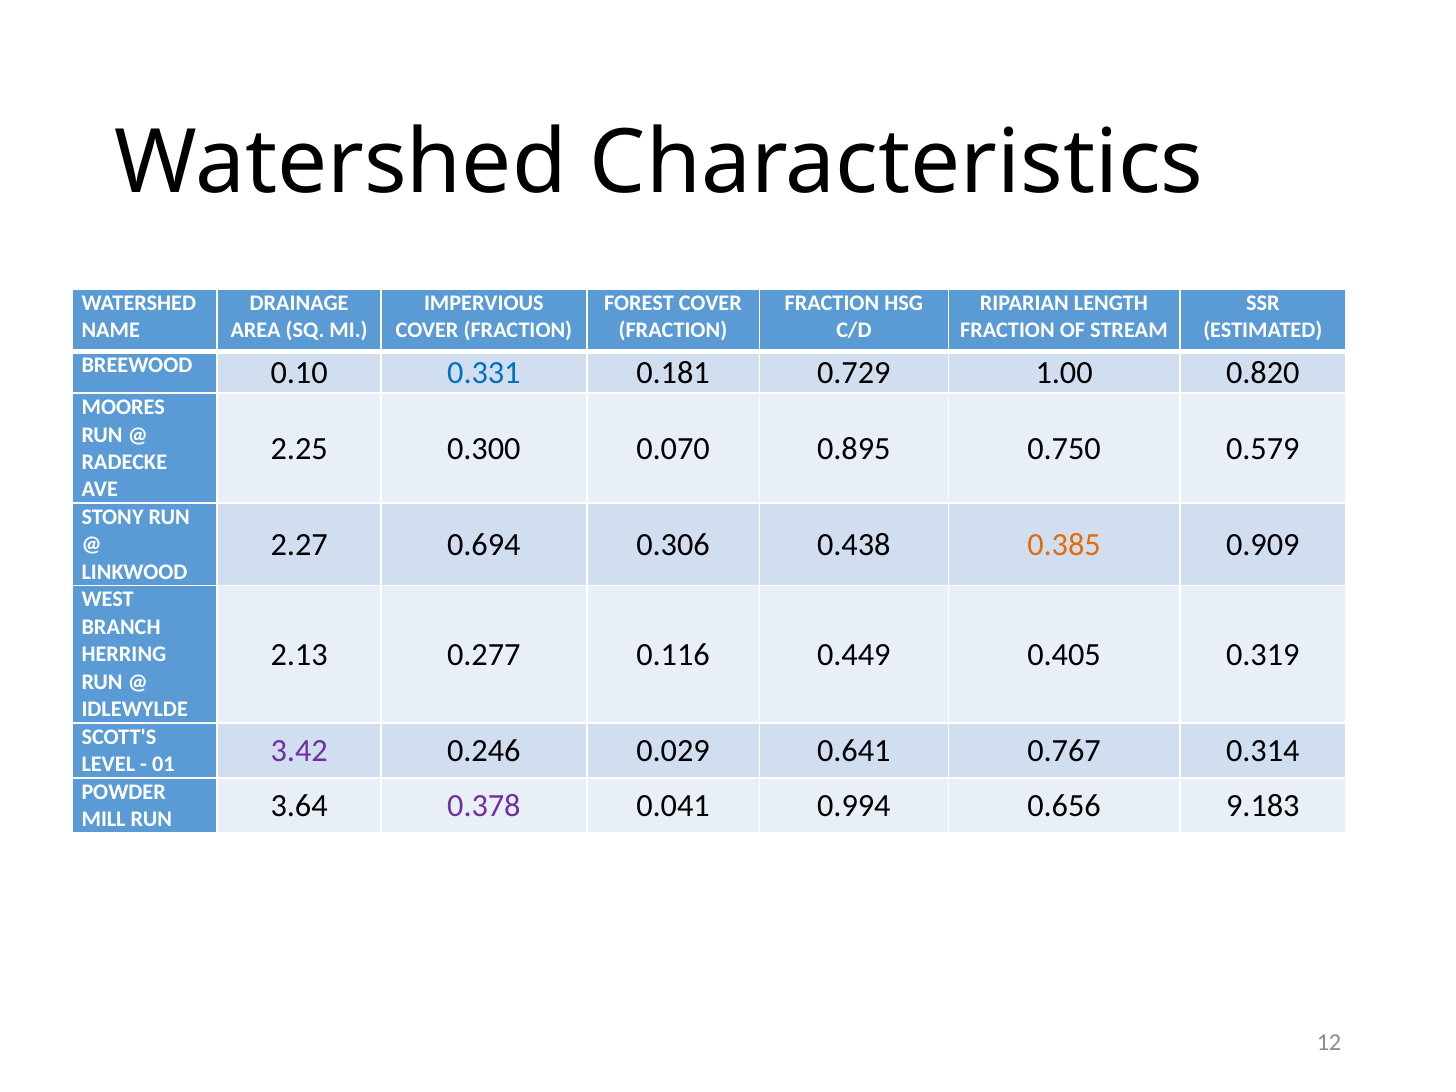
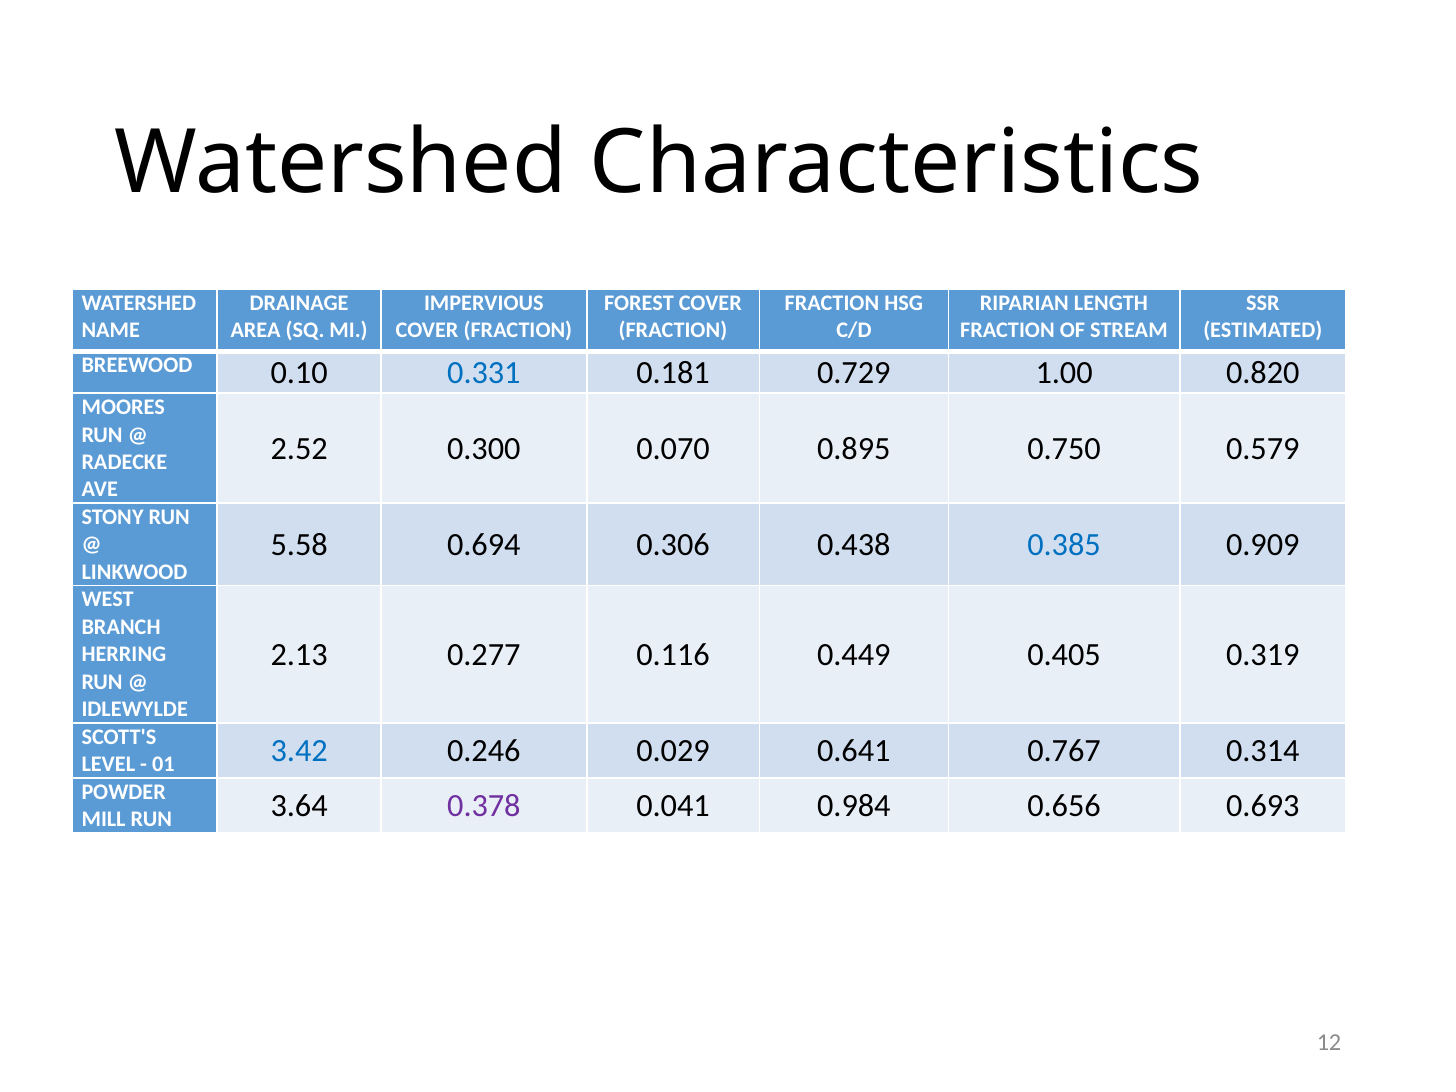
2.25: 2.25 -> 2.52 (299, 449)
2.27: 2.27 -> 5.58 (299, 545)
0.385 colour: orange -> blue (1064, 545)
3.42 colour: purple -> blue (299, 751)
0.994: 0.994 -> 0.984 (854, 806)
9.183: 9.183 -> 0.693 (1263, 806)
